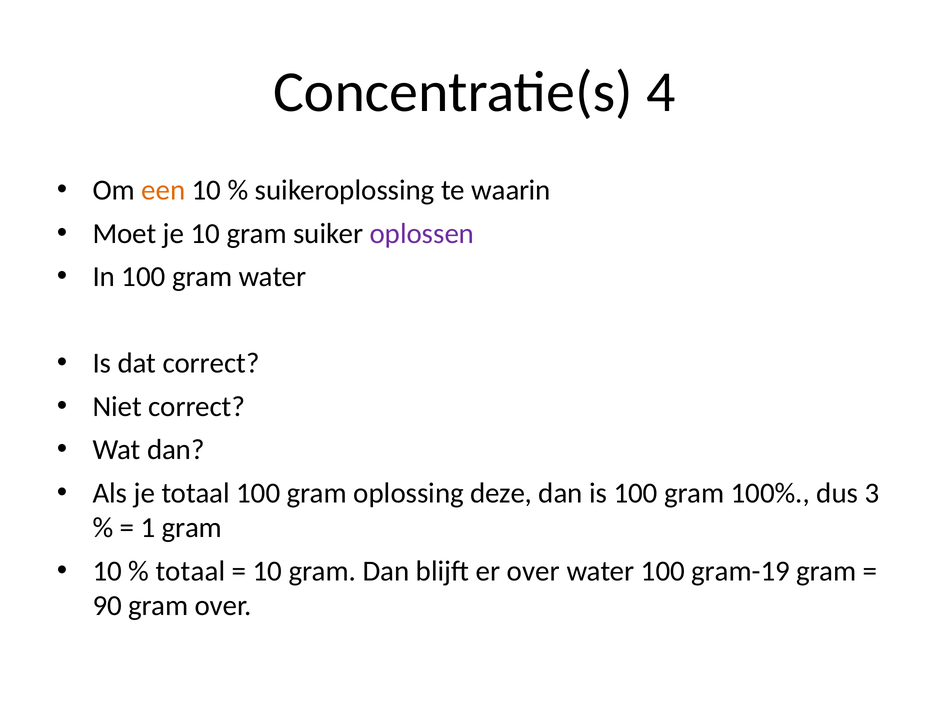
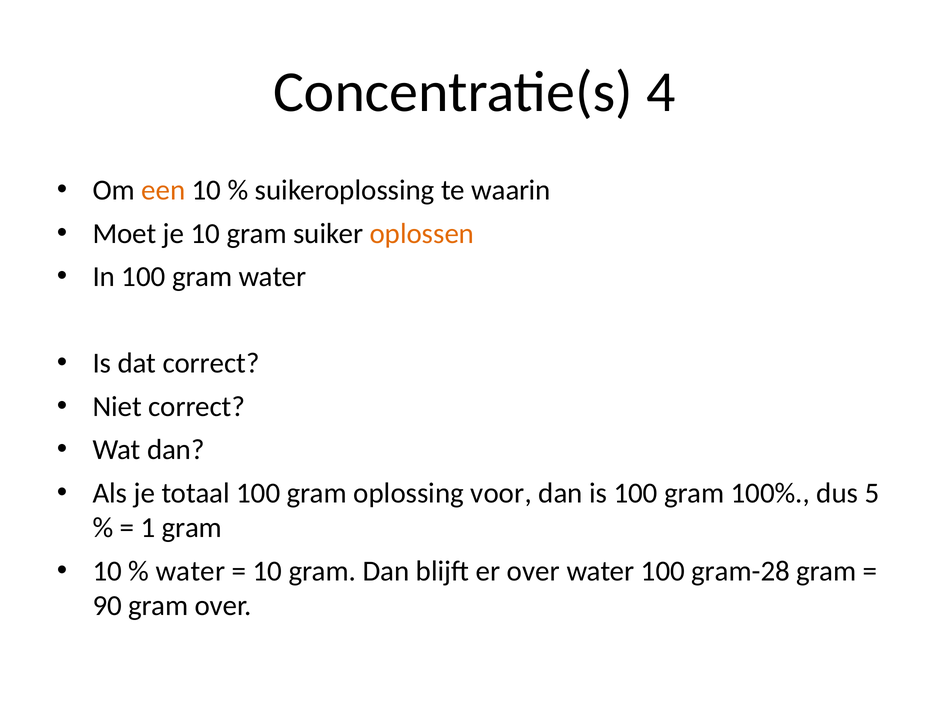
oplossen colour: purple -> orange (422, 233)
deze: deze -> voor (501, 493)
3: 3 -> 5 (872, 493)
totaal: totaal -> water (190, 571)
gram-19: gram-19 -> gram-28 (741, 571)
